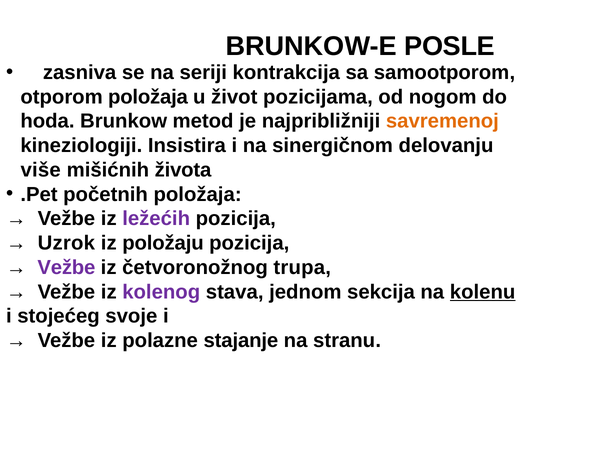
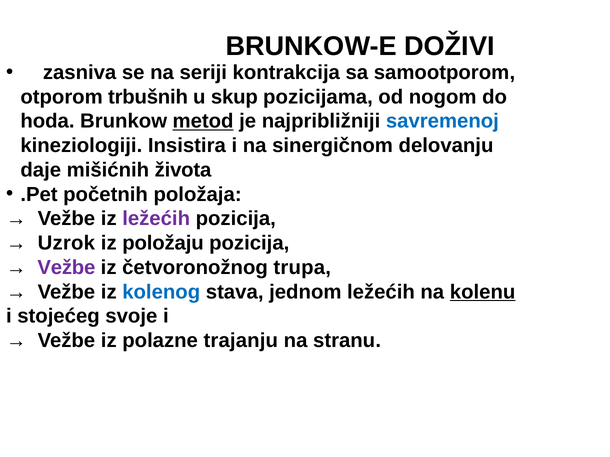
POSLE: POSLE -> DOŽIVI (449, 47)
otporom položaja: položaja -> trbušnih (148, 97)
život: život -> skup (234, 97)
metod underline: none -> present (203, 121)
savremenoj colour: orange -> blue (442, 121)
više: više -> daje (41, 170)
kolenog colour: purple -> blue (161, 292)
jednom sekcija: sekcija -> ležećih (381, 292)
stajanje: stajanje -> trajanju (241, 341)
